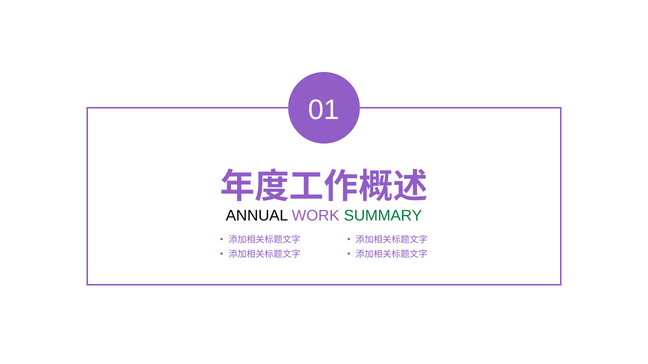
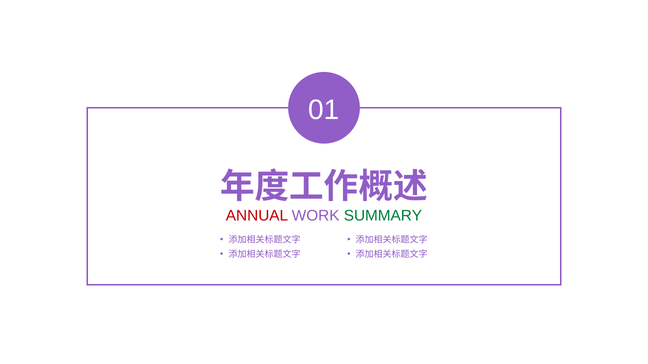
ANNUAL colour: black -> red (257, 216)
